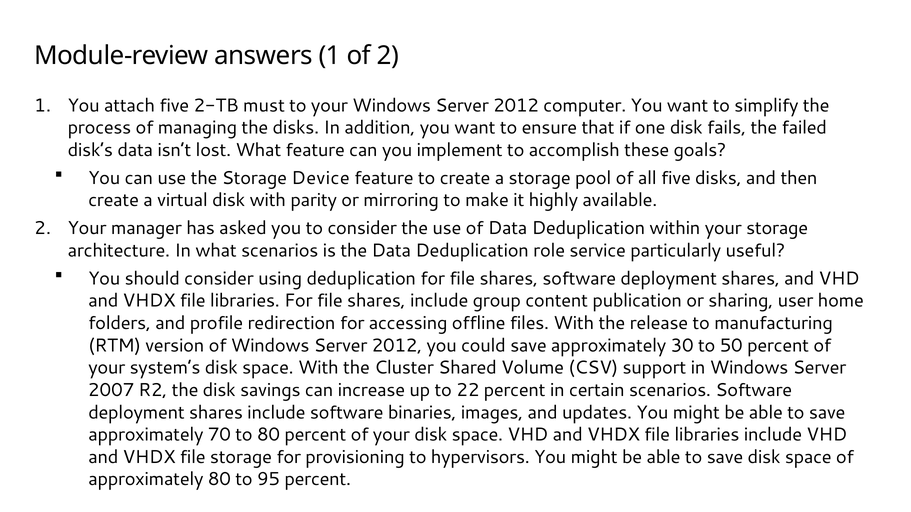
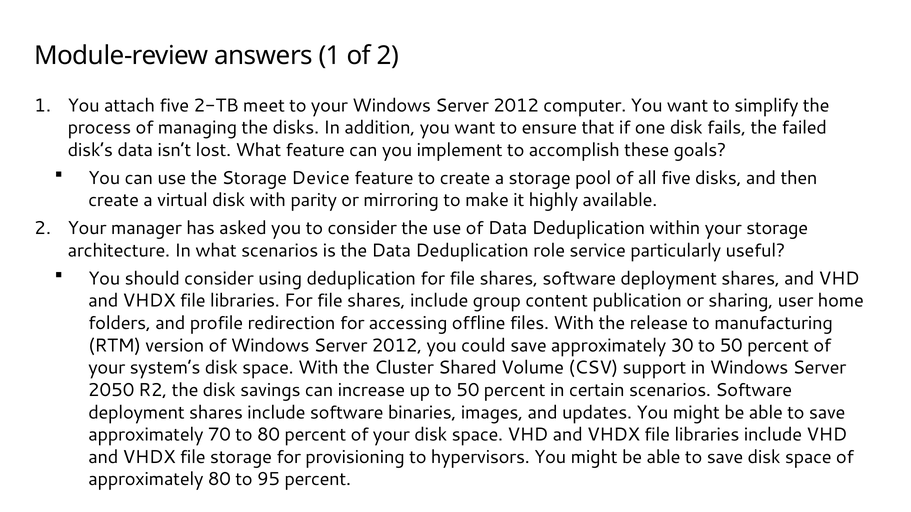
must: must -> meet (264, 106)
2007: 2007 -> 2050 (111, 390)
up to 22: 22 -> 50 (468, 390)
